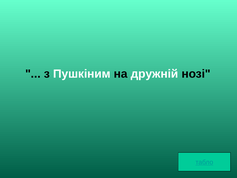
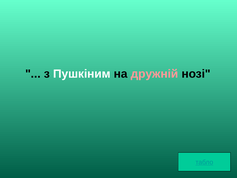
дружній colour: white -> pink (155, 74)
